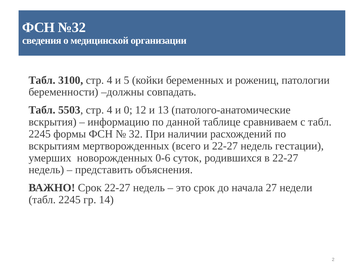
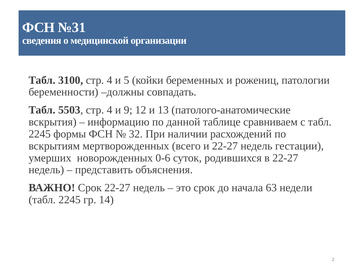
№32: №32 -> №31 (72, 27)
0: 0 -> 9 (128, 110)
27: 27 -> 63 (271, 188)
